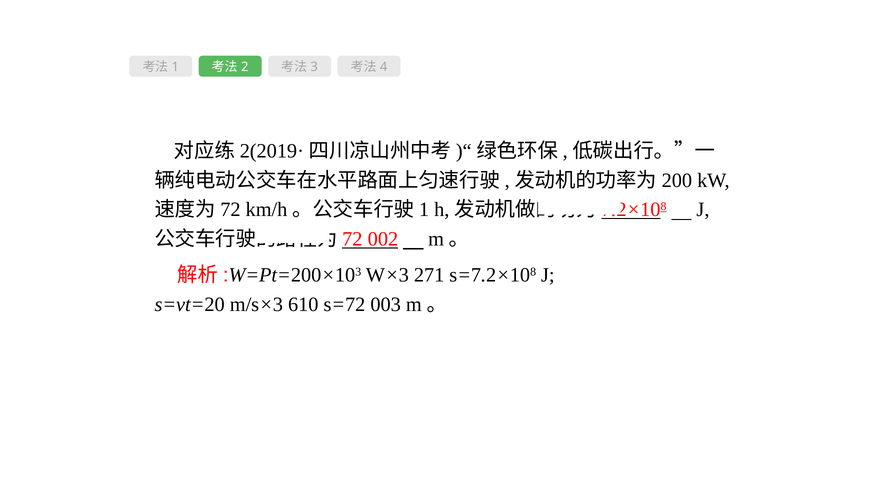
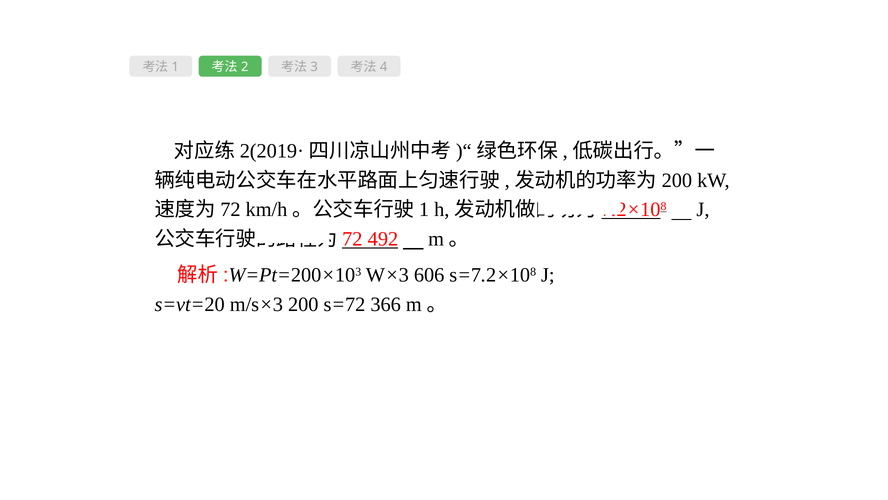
002: 002 -> 492 (383, 239)
271: 271 -> 606 (429, 275)
610: 610 -> 200 (303, 304)
003: 003 -> 366 (386, 304)
